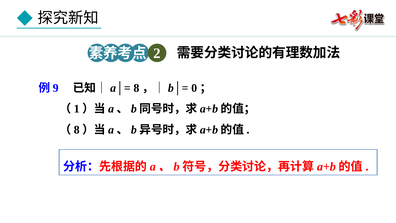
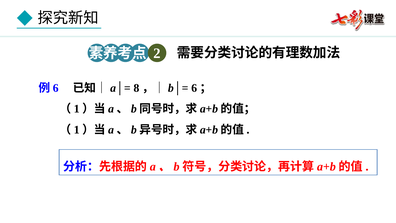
9: 9 -> 6 (56, 88)
0: 0 -> 6 (194, 88)
8: 8 -> 1 (77, 130)
